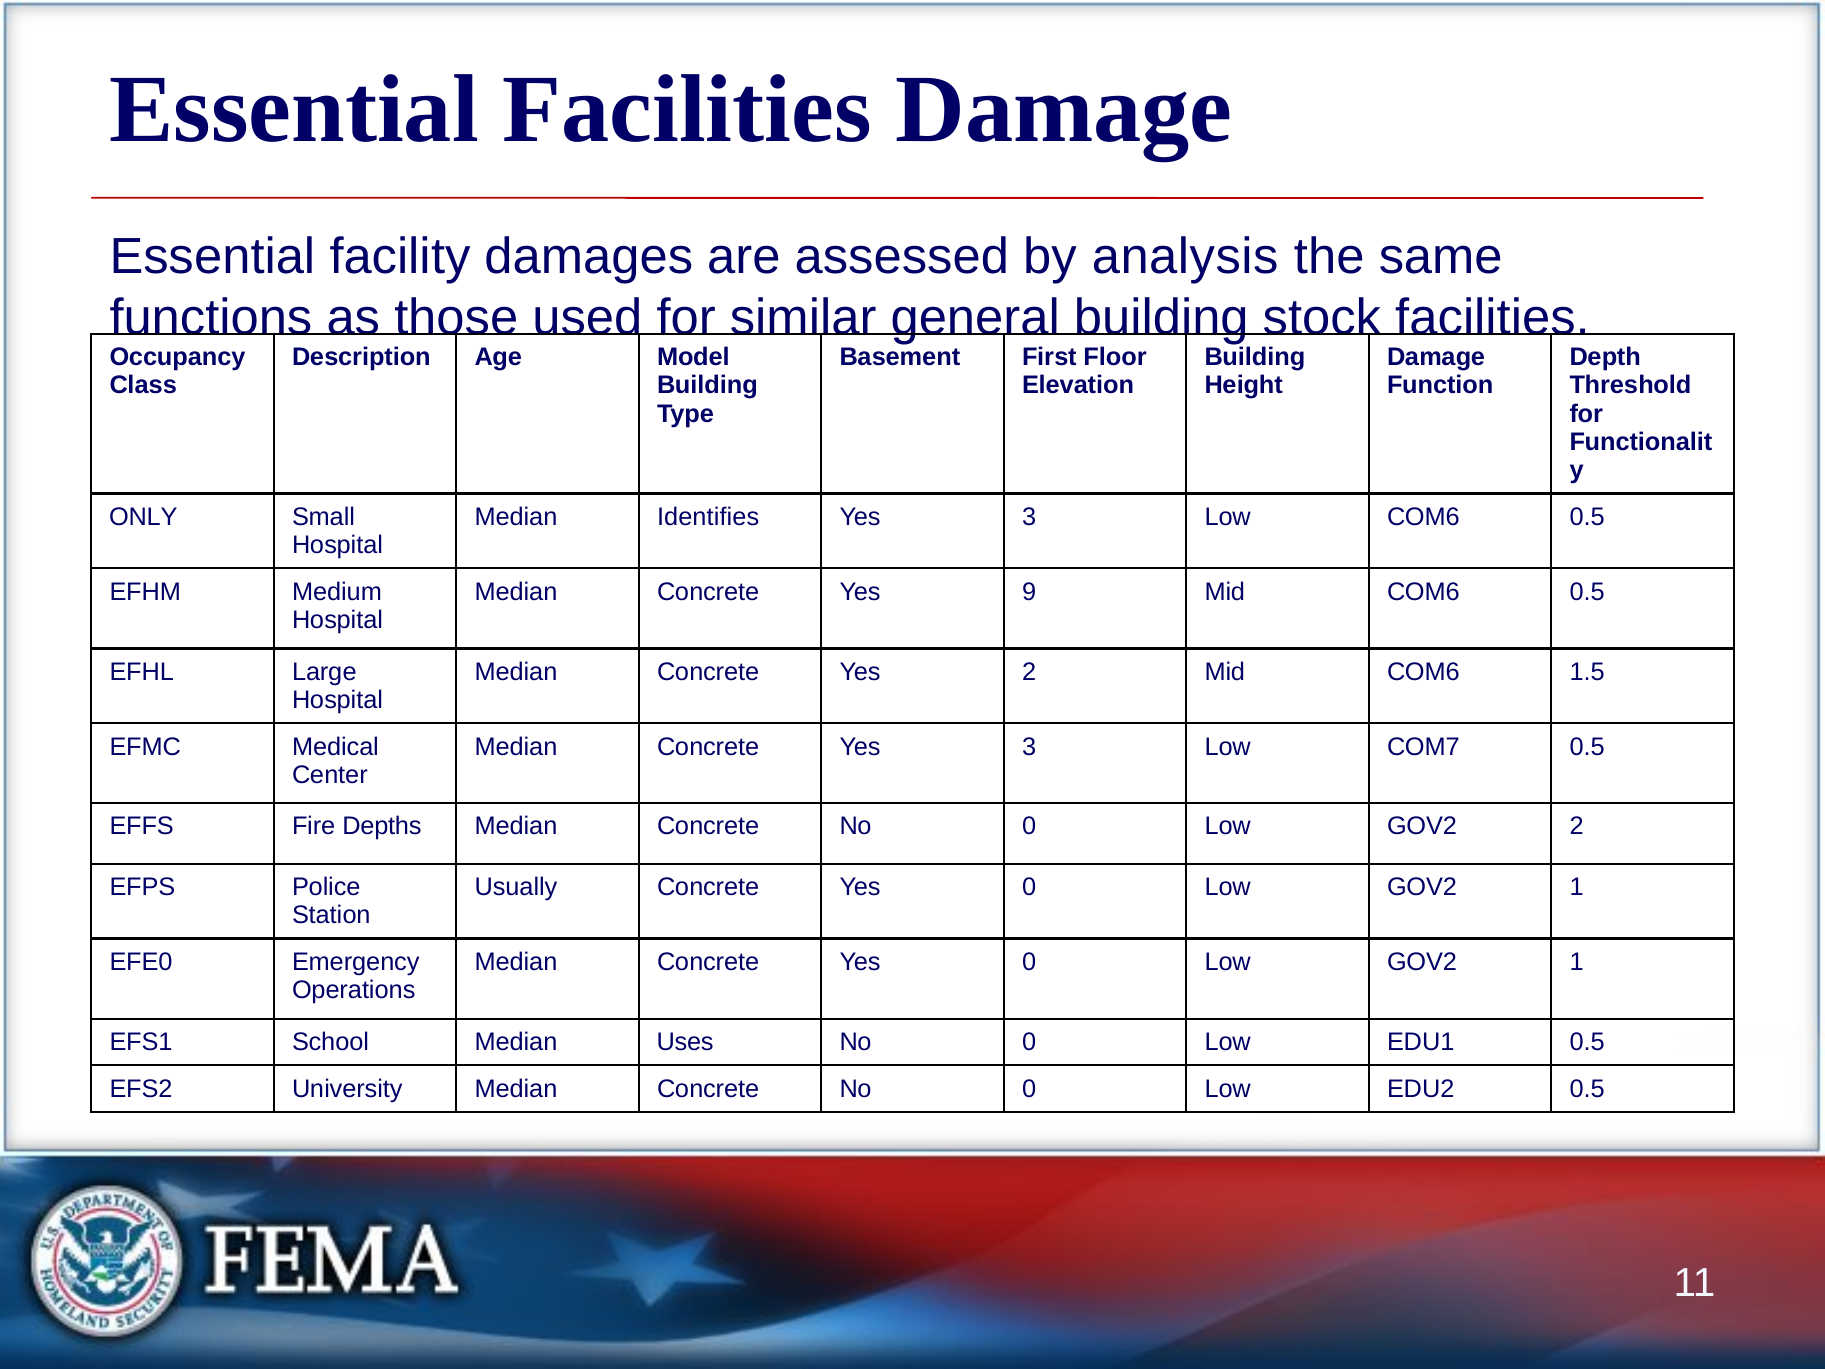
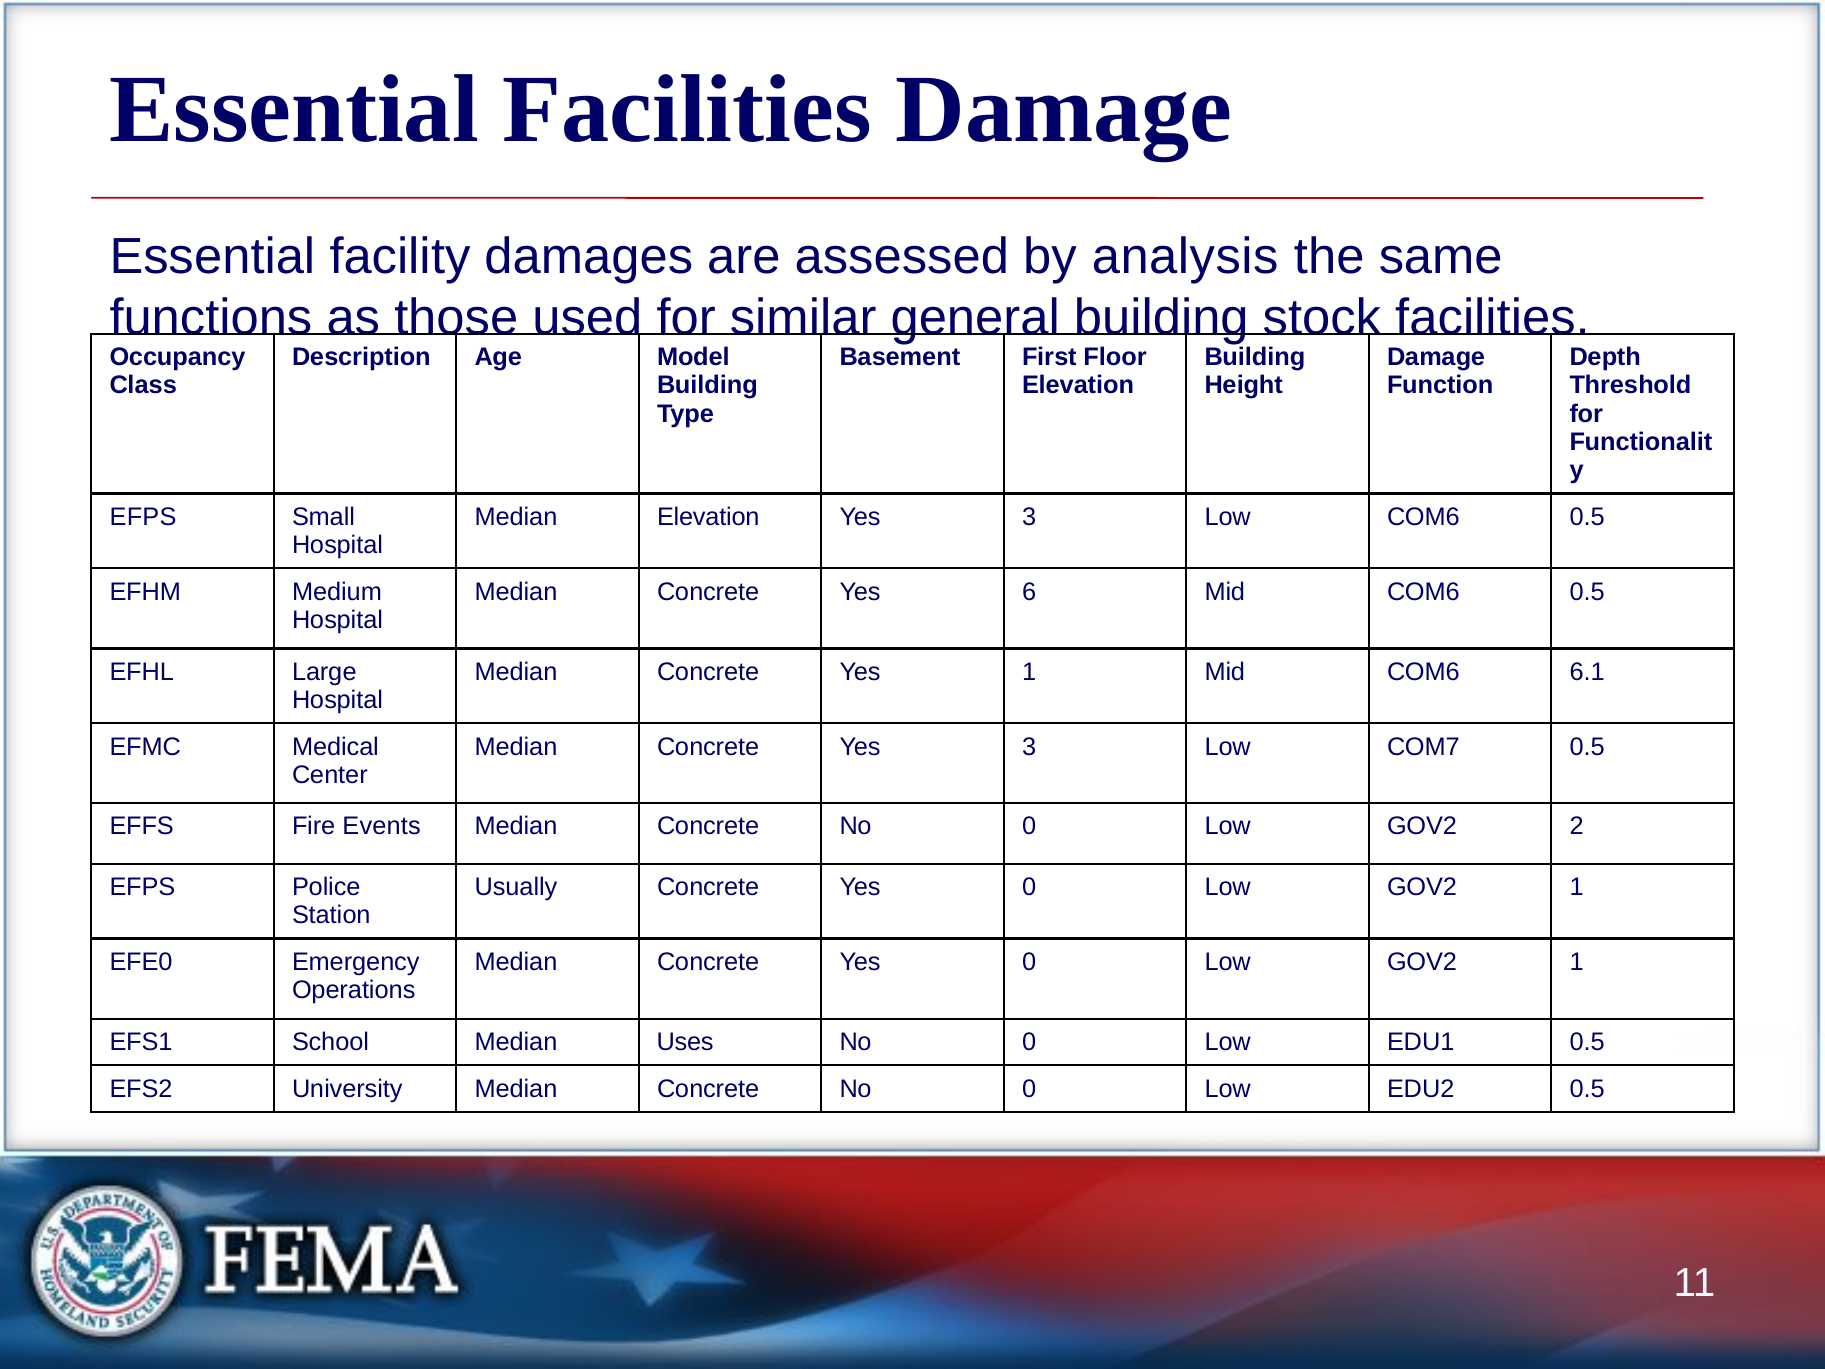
ONLY: ONLY -> EFPS (143, 517)
Median Identifies: Identifies -> Elevation (708, 517)
9: 9 -> 6 (1029, 592)
Yes 2: 2 -> 1 (1029, 672)
1.5: 1.5 -> 6.1 (1587, 672)
Depths: Depths -> Events (382, 826)
